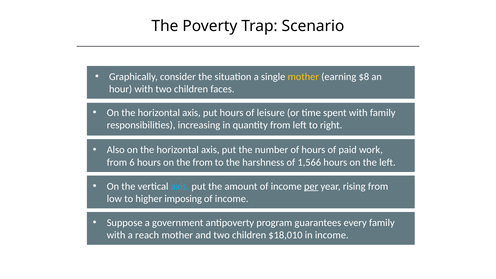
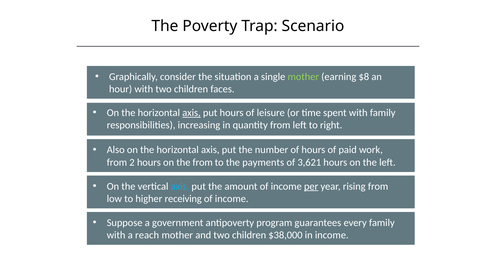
mother colour: yellow -> light green (303, 77)
axis underline: none -> present (191, 113)
6: 6 -> 2 (132, 162)
harshness: harshness -> payments (263, 162)
1,566: 1,566 -> 3,621 (309, 162)
imposing: imposing -> receiving (183, 199)
$18,010: $18,010 -> $38,000 (285, 235)
